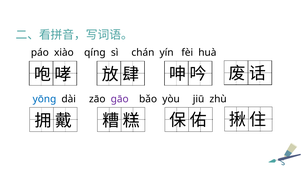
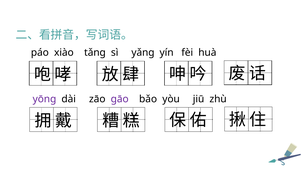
qíng: qíng -> tǎng (95, 53)
chán: chán -> yǎng (143, 53)
yōng colour: blue -> purple (44, 99)
